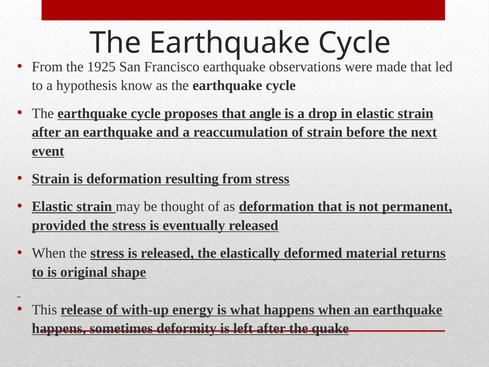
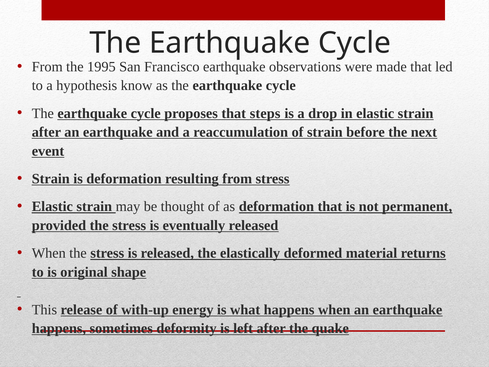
1925: 1925 -> 1995 (101, 67)
angle: angle -> steps (265, 113)
